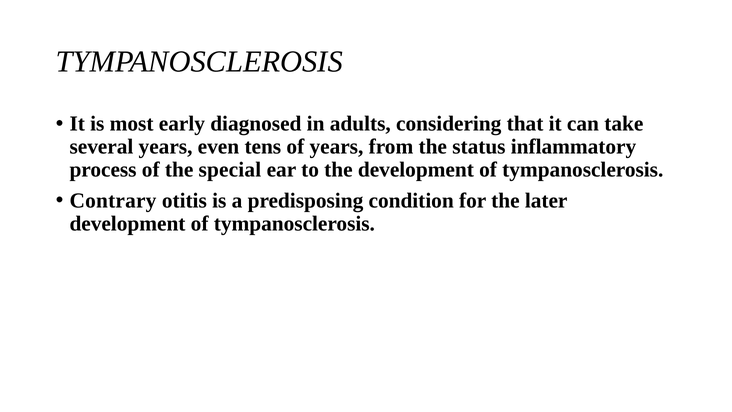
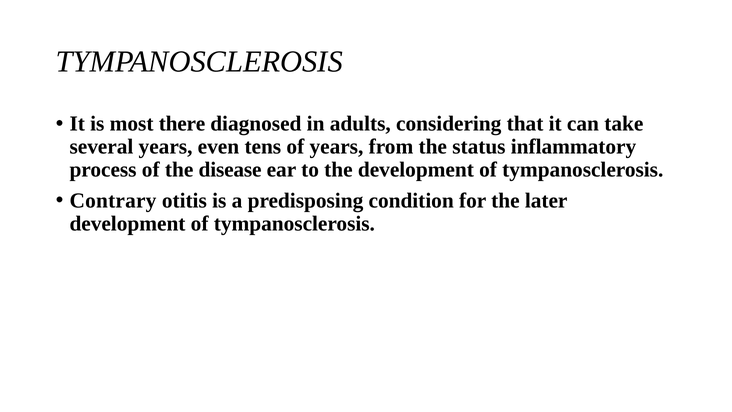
early: early -> there (182, 124)
special: special -> disease (230, 170)
